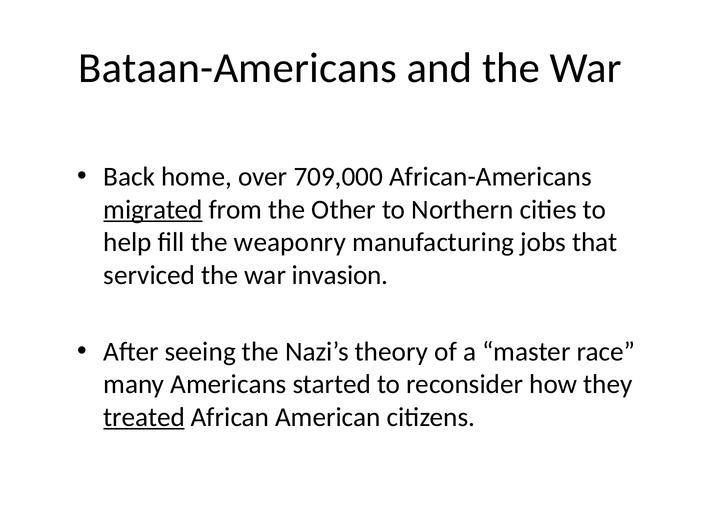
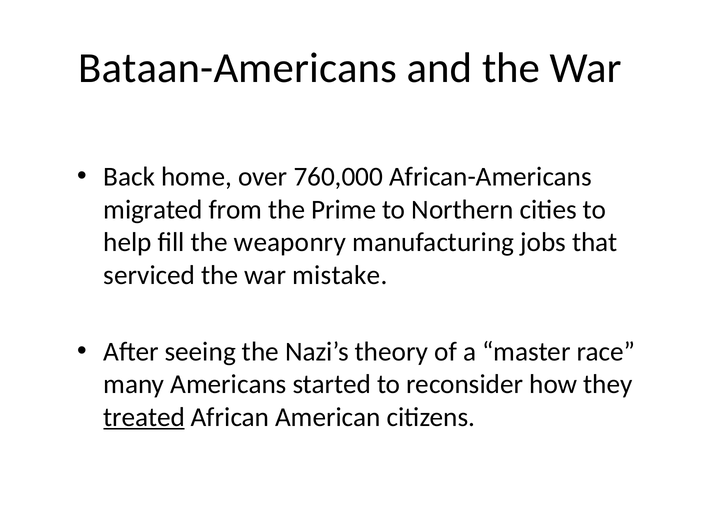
709,000: 709,000 -> 760,000 (338, 177)
migrated underline: present -> none (153, 210)
Other: Other -> Prime (344, 210)
invasion: invasion -> mistake (340, 275)
